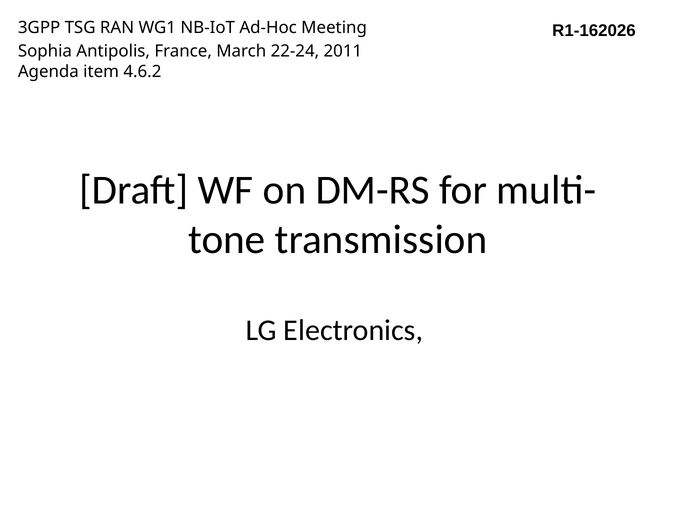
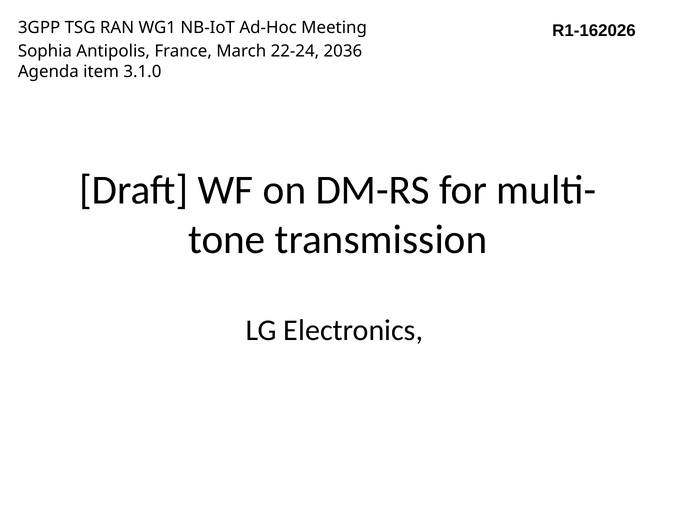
2011: 2011 -> 2036 (343, 51)
4.6.2: 4.6.2 -> 3.1.0 (142, 71)
